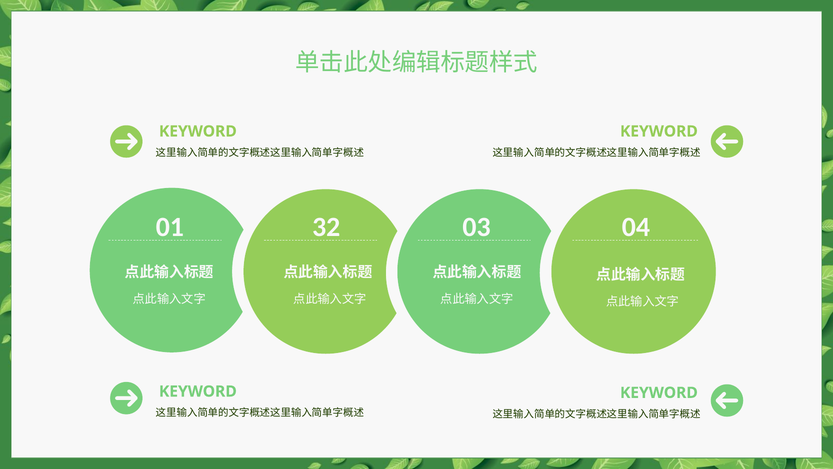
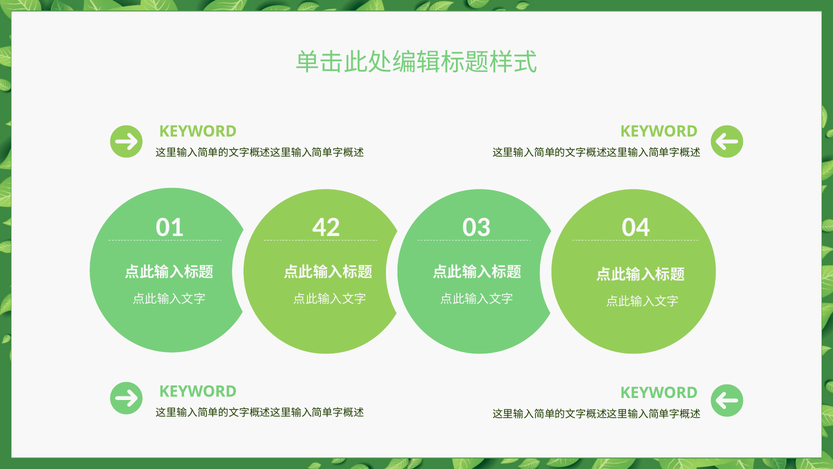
32: 32 -> 42 (326, 227)
